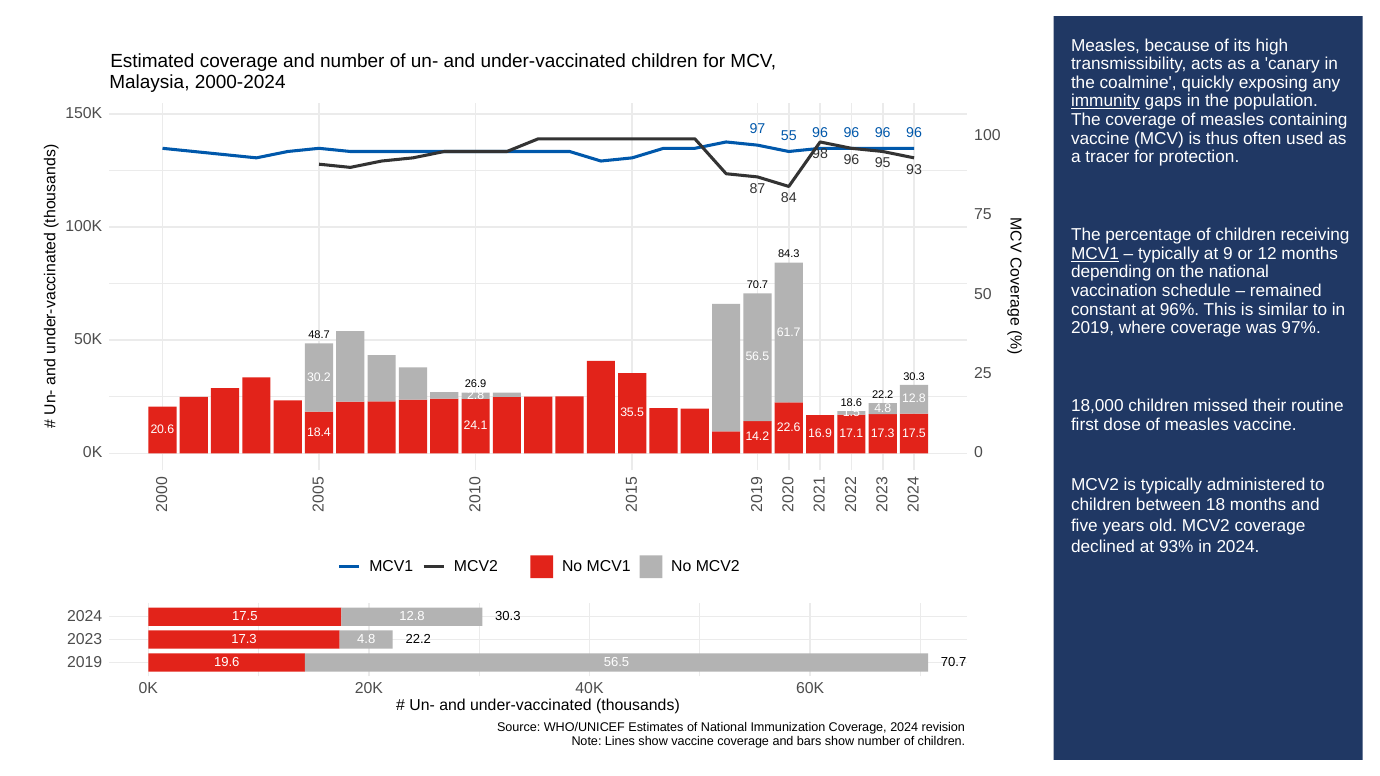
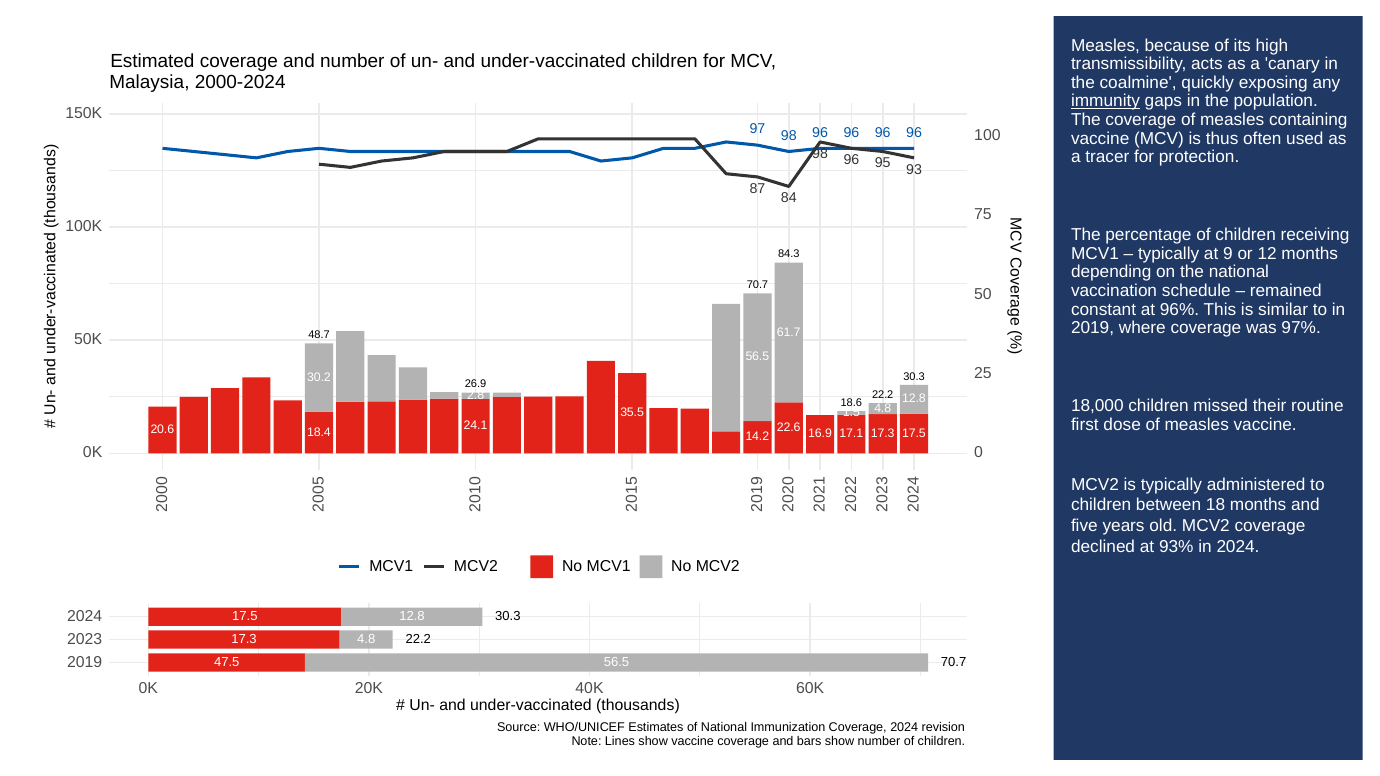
97 55: 55 -> 98 (789, 136)
MCV1 underline: present -> none (1095, 254)
19.6: 19.6 -> 47.5 (227, 662)
